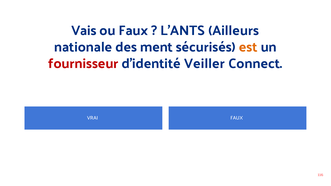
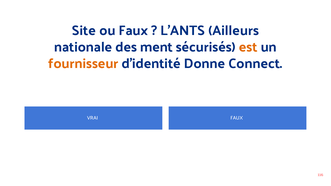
Vais: Vais -> Site (84, 30)
fournisseur colour: red -> orange (83, 64)
Veiller: Veiller -> Donne (204, 64)
